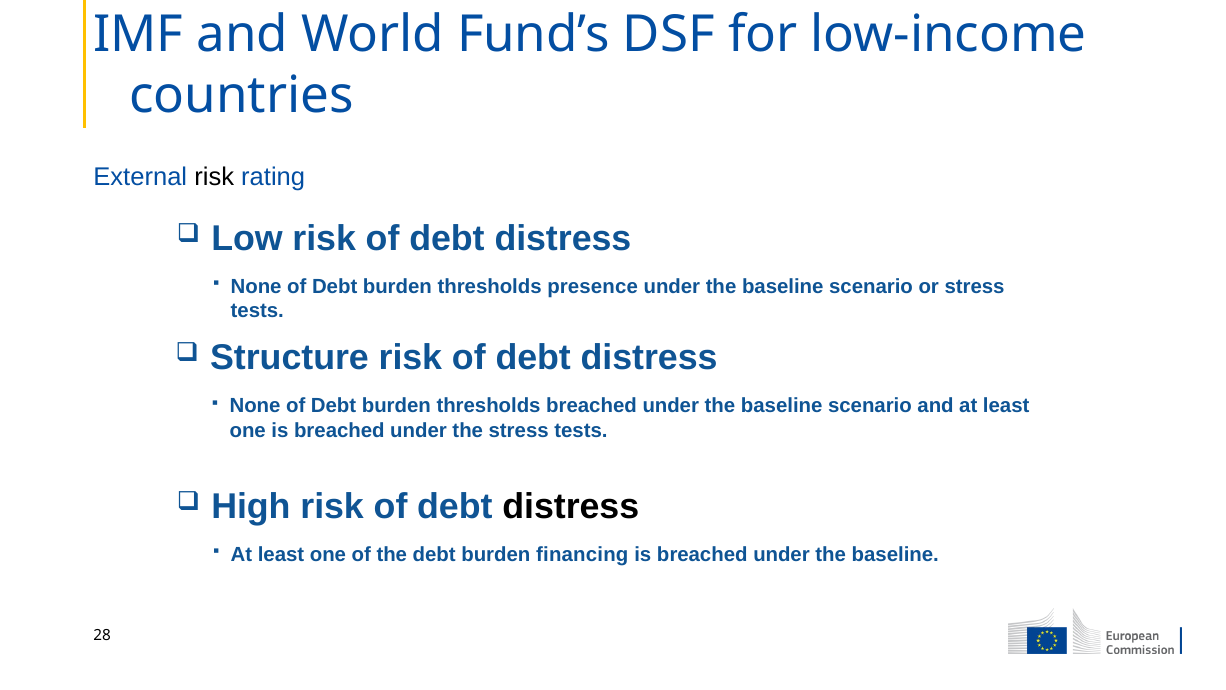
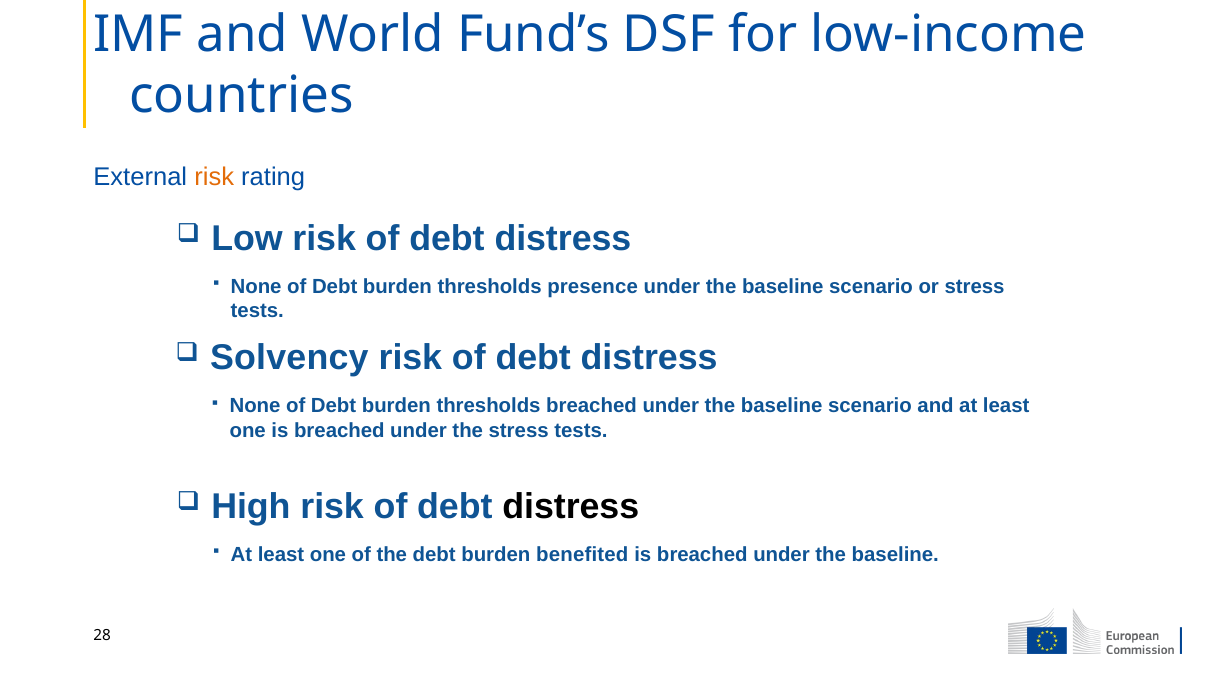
risk colour: black -> orange (214, 177)
Structure: Structure -> Solvency (289, 358)
financing: financing -> benefited (582, 554)
